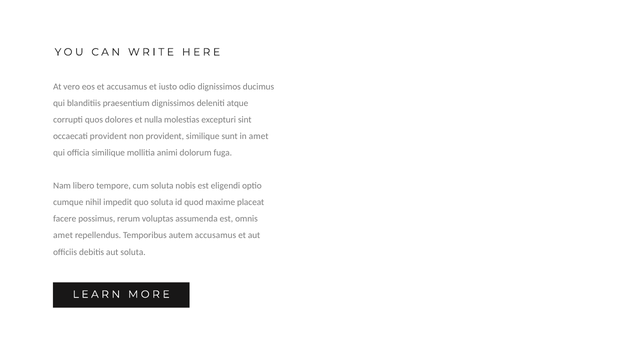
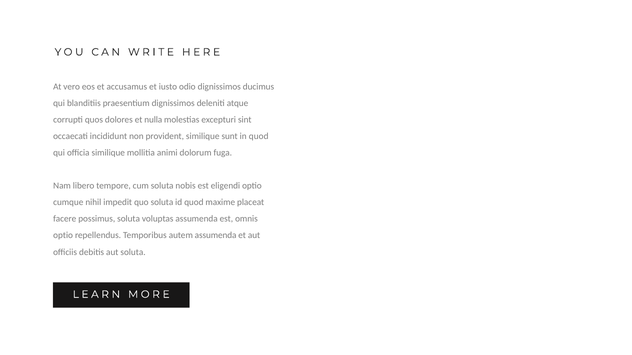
occaecati provident: provident -> incididunt (108, 136)
in amet: amet -> quod (259, 136)
possimus rerum: rerum -> soluta (129, 219)
amet: amet -> optio (63, 236)
autem accusamus: accusamus -> assumenda (216, 236)
